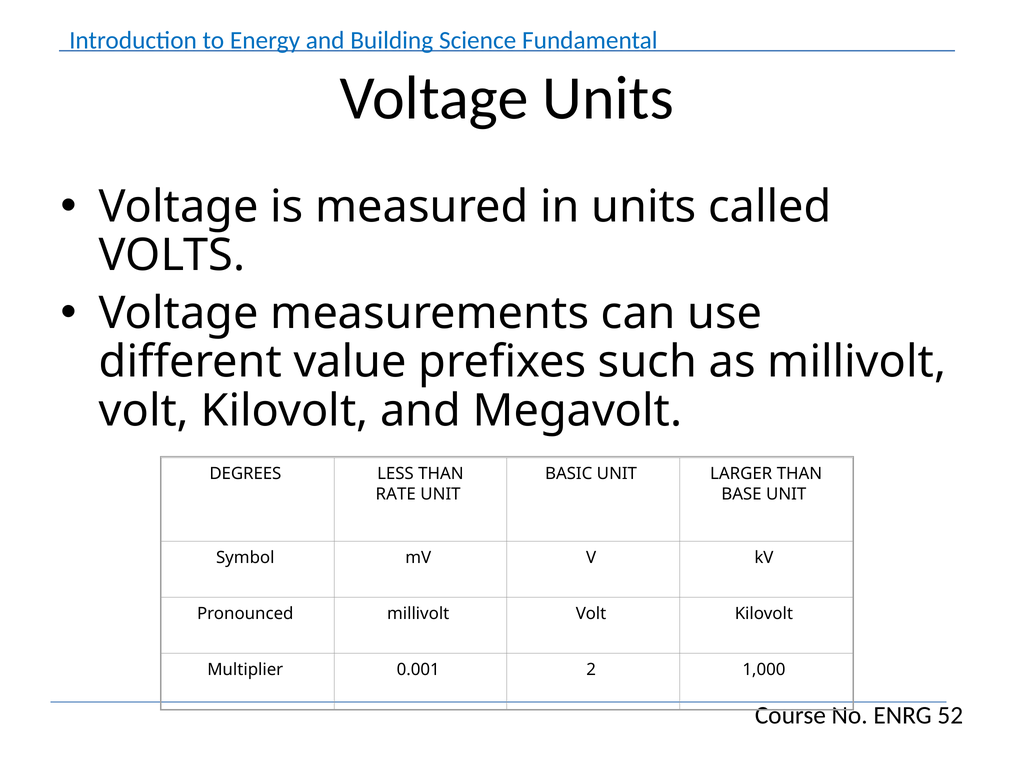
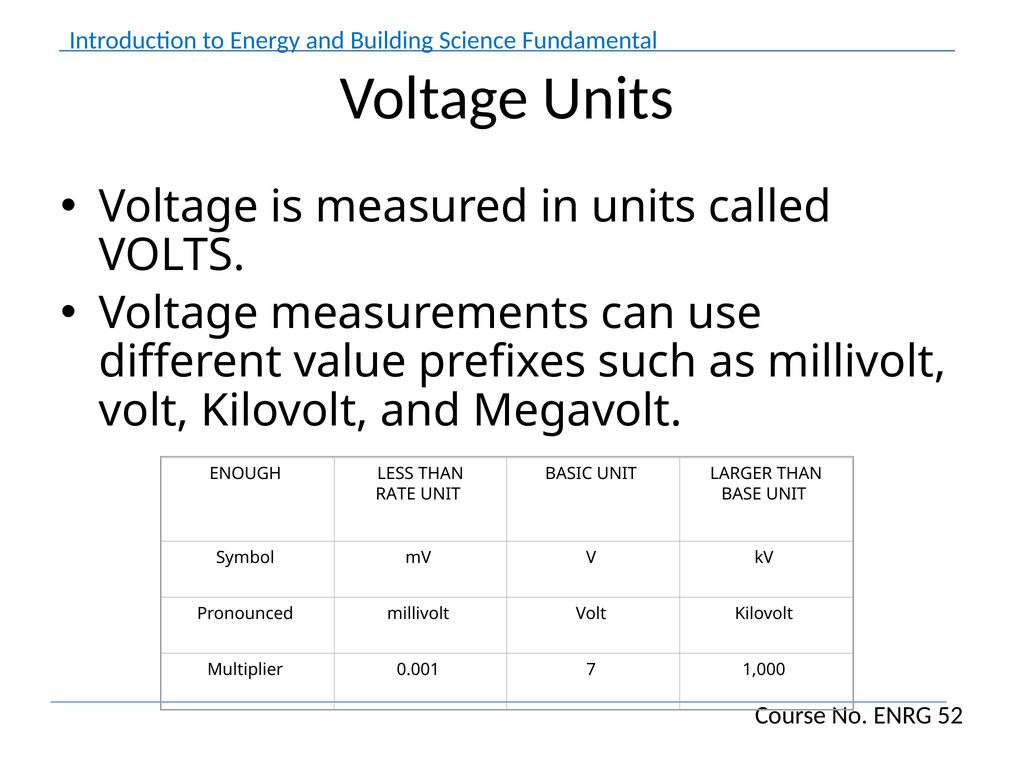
DEGREES: DEGREES -> ENOUGH (245, 474)
2: 2 -> 7 (591, 669)
